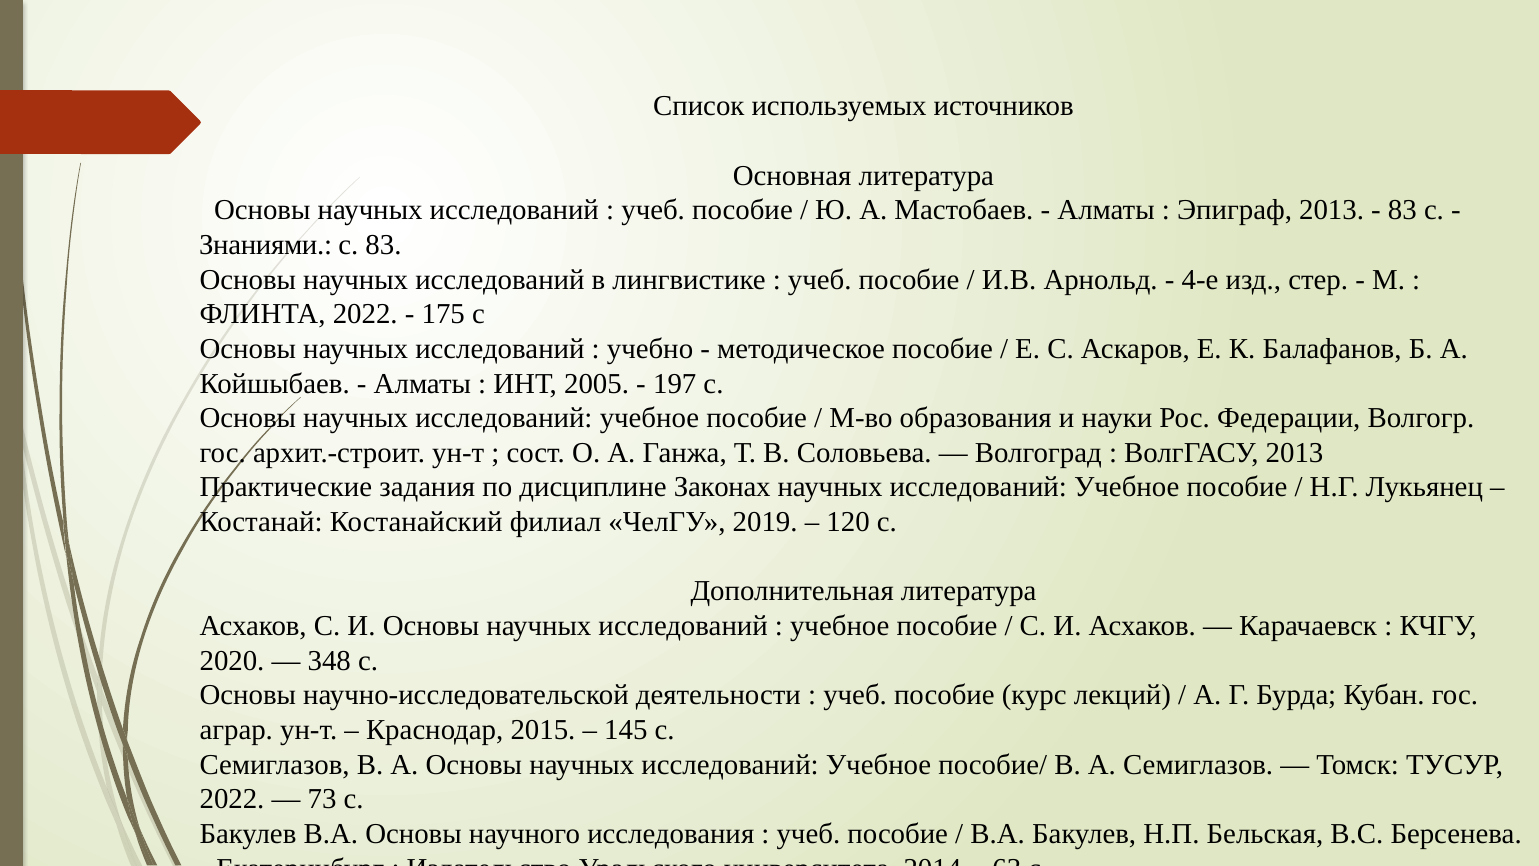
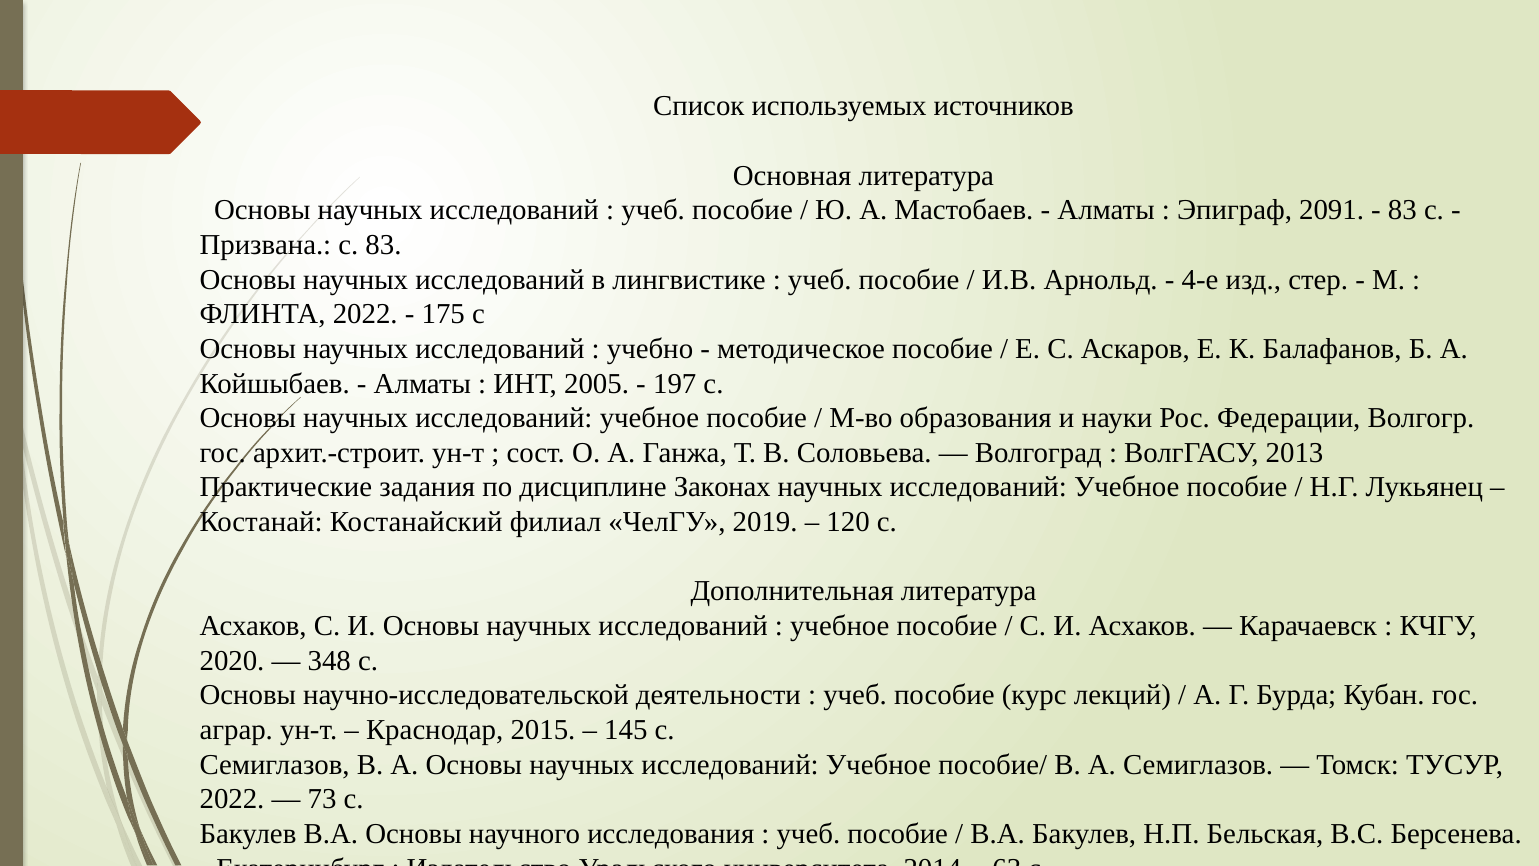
Эпиграф 2013: 2013 -> 2091 (1332, 210)
Знаниями: Знаниями -> Призвана (265, 245)
